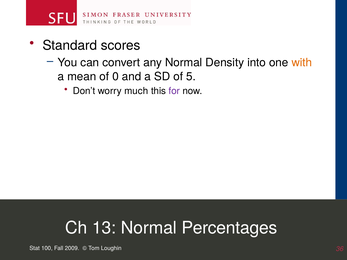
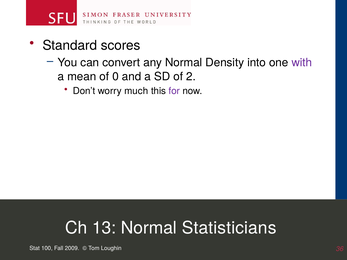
with colour: orange -> purple (302, 63)
5: 5 -> 2 (191, 77)
Percentages: Percentages -> Statisticians (229, 228)
